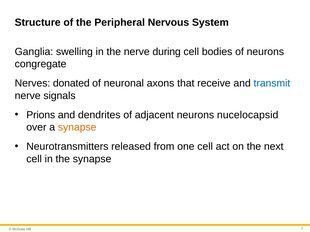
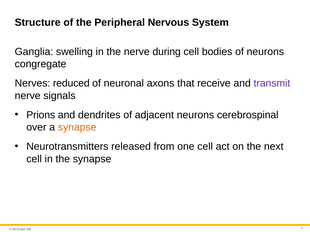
donated: donated -> reduced (71, 83)
transmit colour: blue -> purple (272, 83)
nucelocapsid: nucelocapsid -> cerebrospinal (248, 115)
